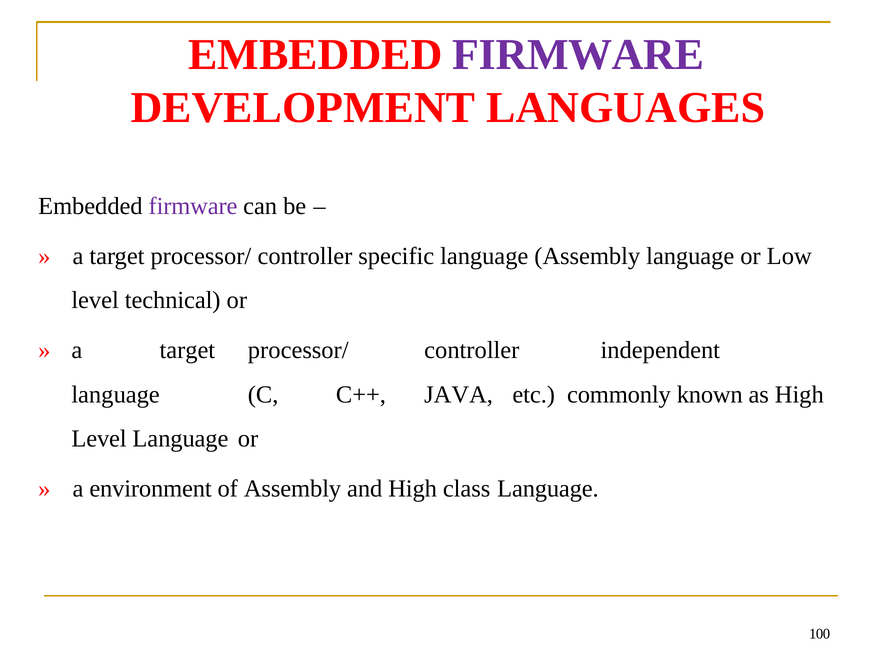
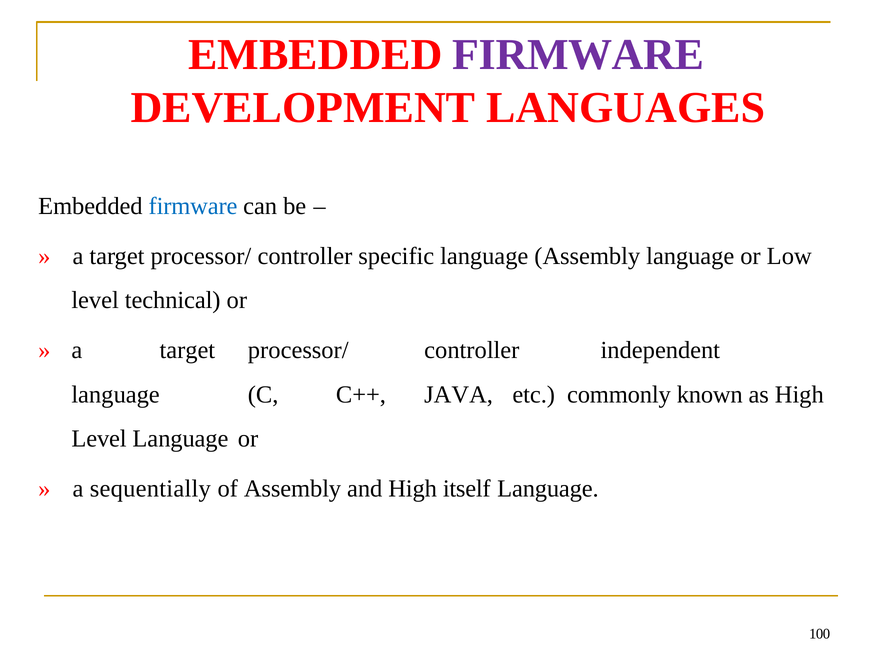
firmware colour: purple -> blue (193, 206)
environment: environment -> sequentially (150, 488)
class: class -> itself (467, 488)
